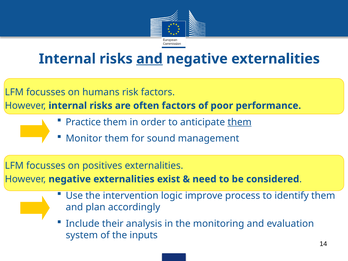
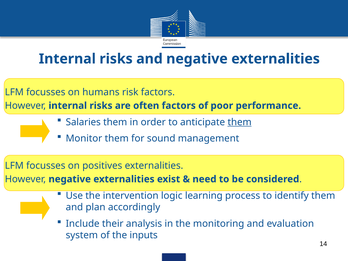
and underline: present -> none (149, 59)
Practice: Practice -> Salaries (83, 122)
improve: improve -> learning (204, 196)
